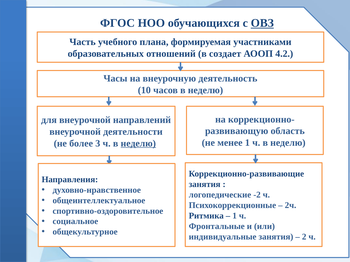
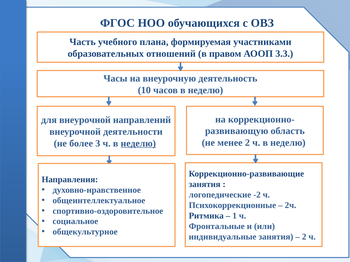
ОВЗ underline: present -> none (262, 23)
создает: создает -> правом (225, 54)
4.2: 4.2 -> 3.3 (284, 54)
менее 1: 1 -> 2 (247, 143)
